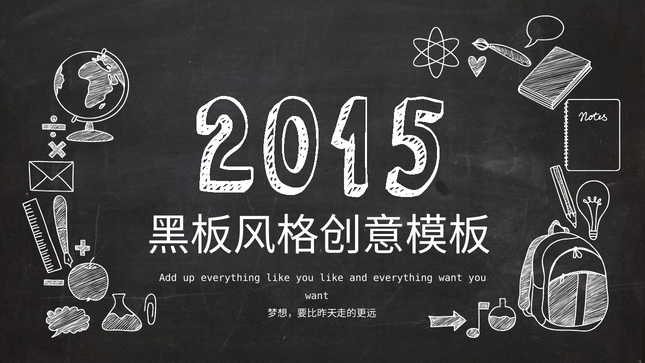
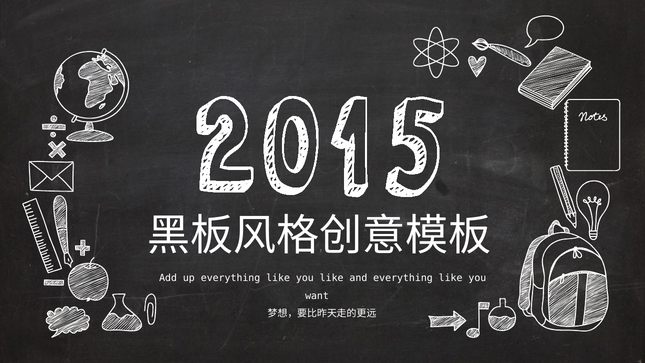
and everything want: want -> like (451, 278)
